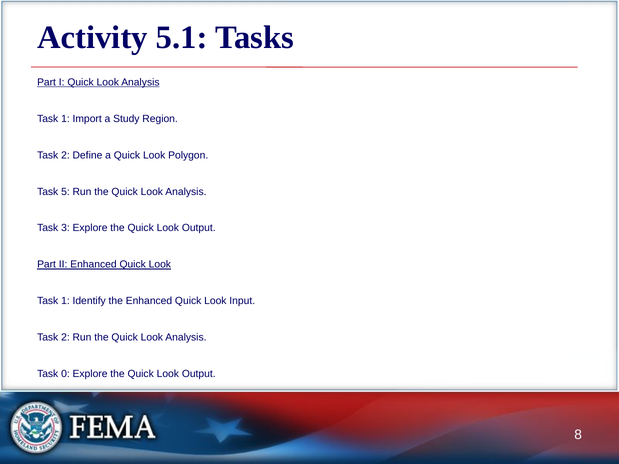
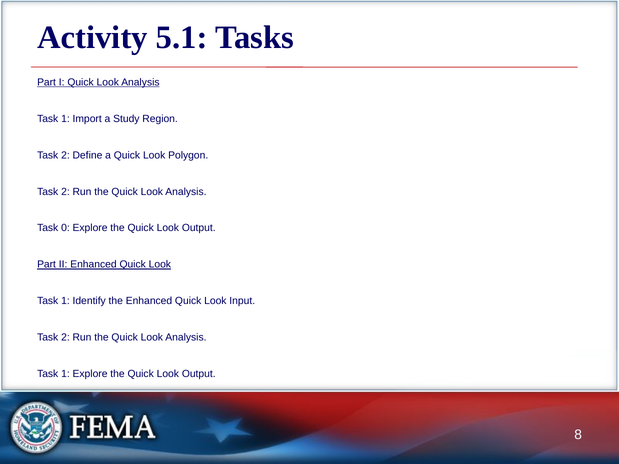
5: 5 -> 2 (65, 192)
3: 3 -> 0 (65, 228)
0: 0 -> 1 (65, 374)
